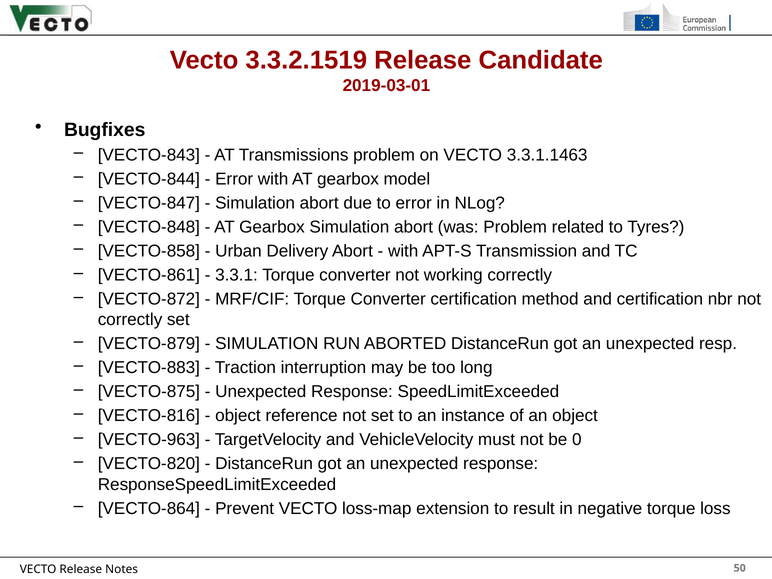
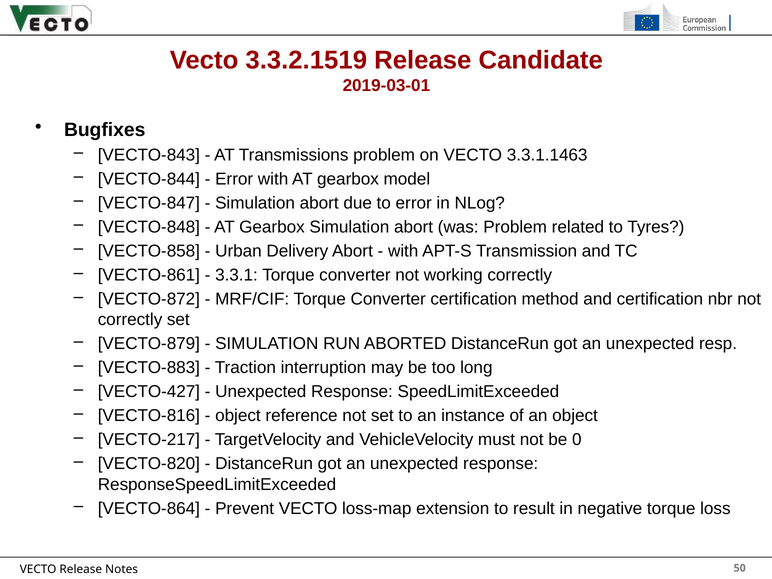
VECTO-875: VECTO-875 -> VECTO-427 (149, 392)
VECTO-963: VECTO-963 -> VECTO-217 (149, 440)
